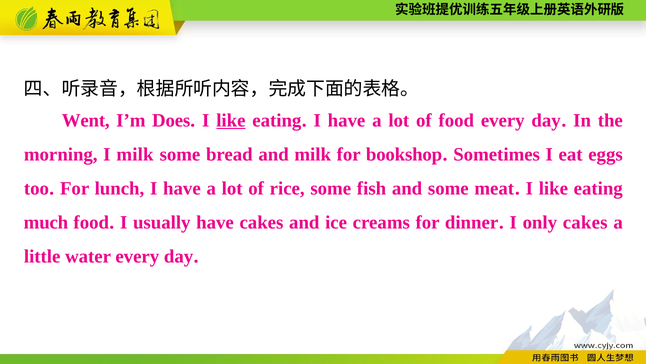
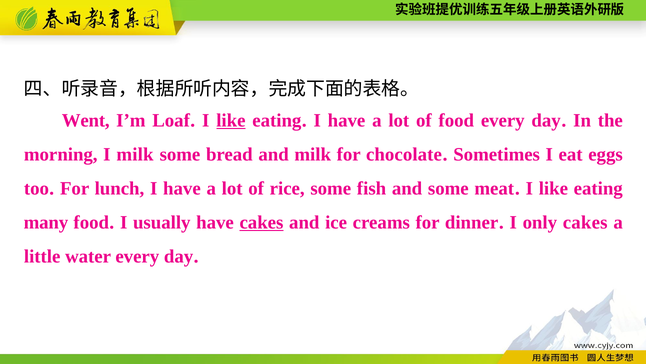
Does: Does -> Loaf (171, 120)
bookshop: bookshop -> chocolate (404, 154)
much: much -> many (46, 222)
cakes underline: none -> present (261, 222)
